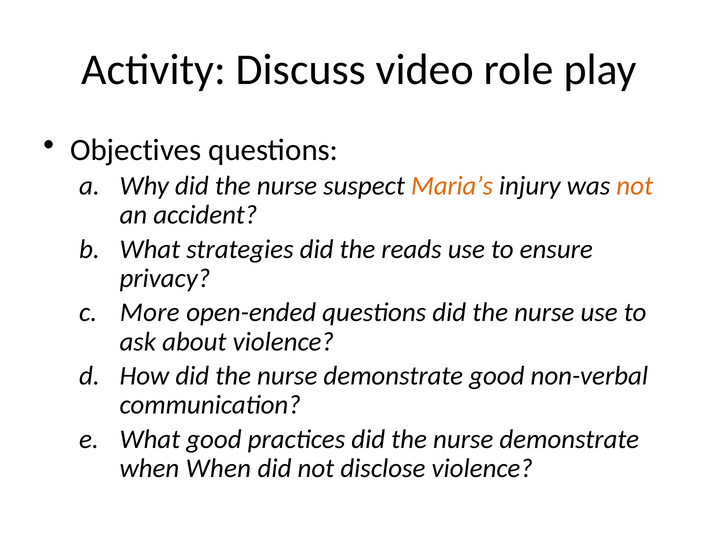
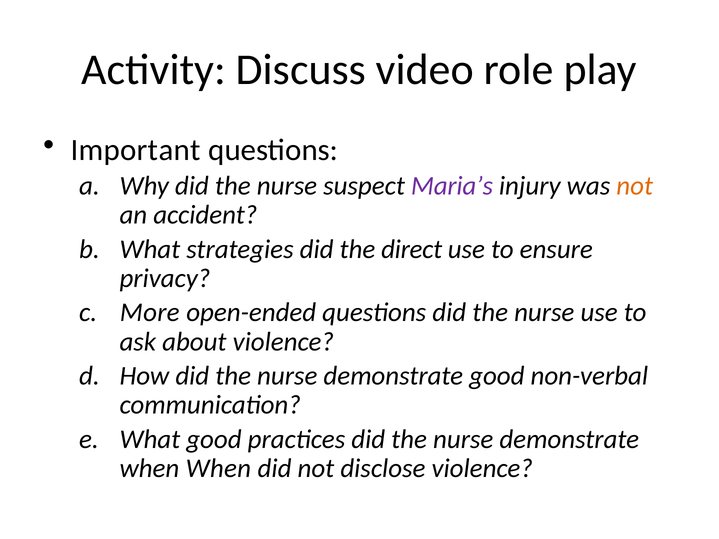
Objectives: Objectives -> Important (136, 150)
Maria’s colour: orange -> purple (452, 186)
reads: reads -> direct (412, 249)
